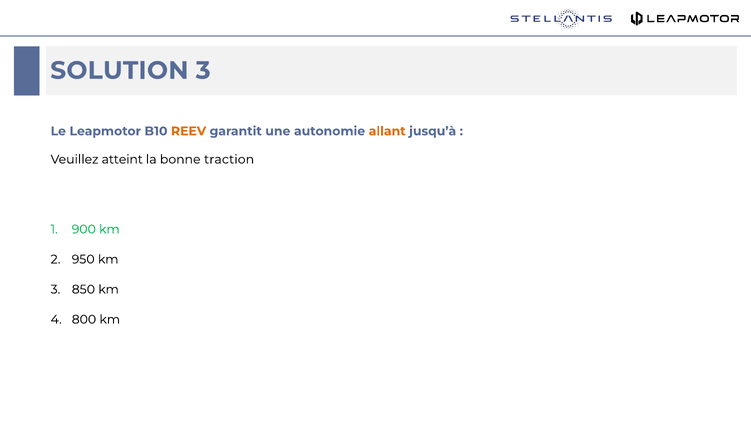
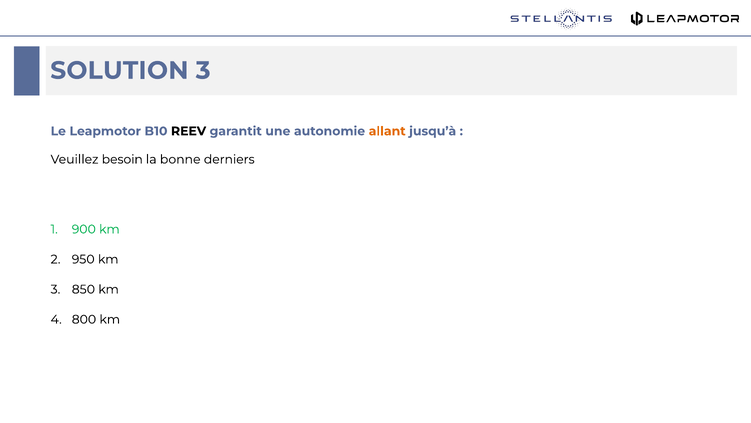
REEV colour: orange -> black (189, 131)
atteint: atteint -> besoin (122, 159)
traction: traction -> derniers (229, 159)
